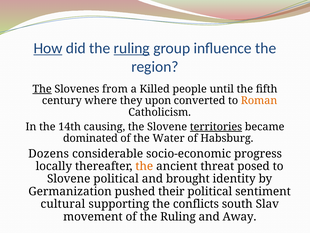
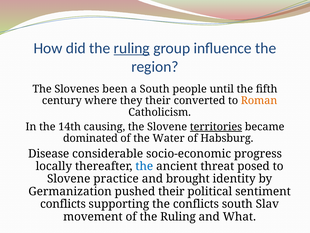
How underline: present -> none (48, 48)
The underline: present -> none (42, 89)
from: from -> been (115, 89)
a Killed: Killed -> South (155, 89)
they upon: upon -> their (158, 100)
Dozens: Dozens -> Disease (49, 153)
the colour: orange -> blue (144, 166)
Slovene political: political -> practice (116, 179)
cultural: cultural -> conflicts (63, 204)
Away: Away -> What (239, 216)
